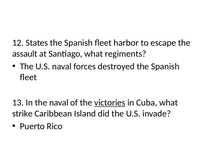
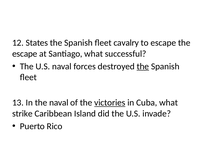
harbor: harbor -> cavalry (126, 43)
assault: assault -> escape (25, 54)
regiments: regiments -> successful (126, 54)
the underline: none -> present (143, 66)
